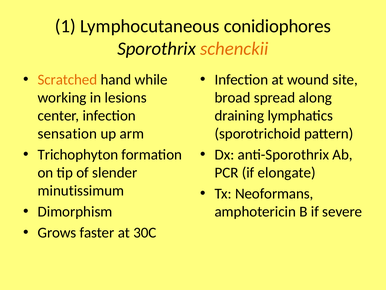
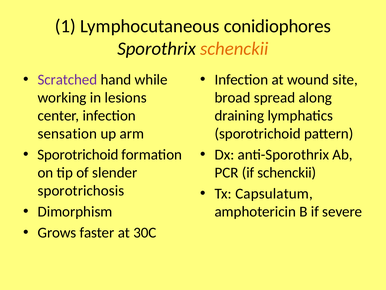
Scratched colour: orange -> purple (67, 80)
Trichophyton: Trichophyton -> Sporotrichoid (78, 154)
if elongate: elongate -> schenckii (287, 172)
minutissimum: minutissimum -> sporotrichosis (81, 190)
Neoformans: Neoformans -> Capsulatum (274, 193)
